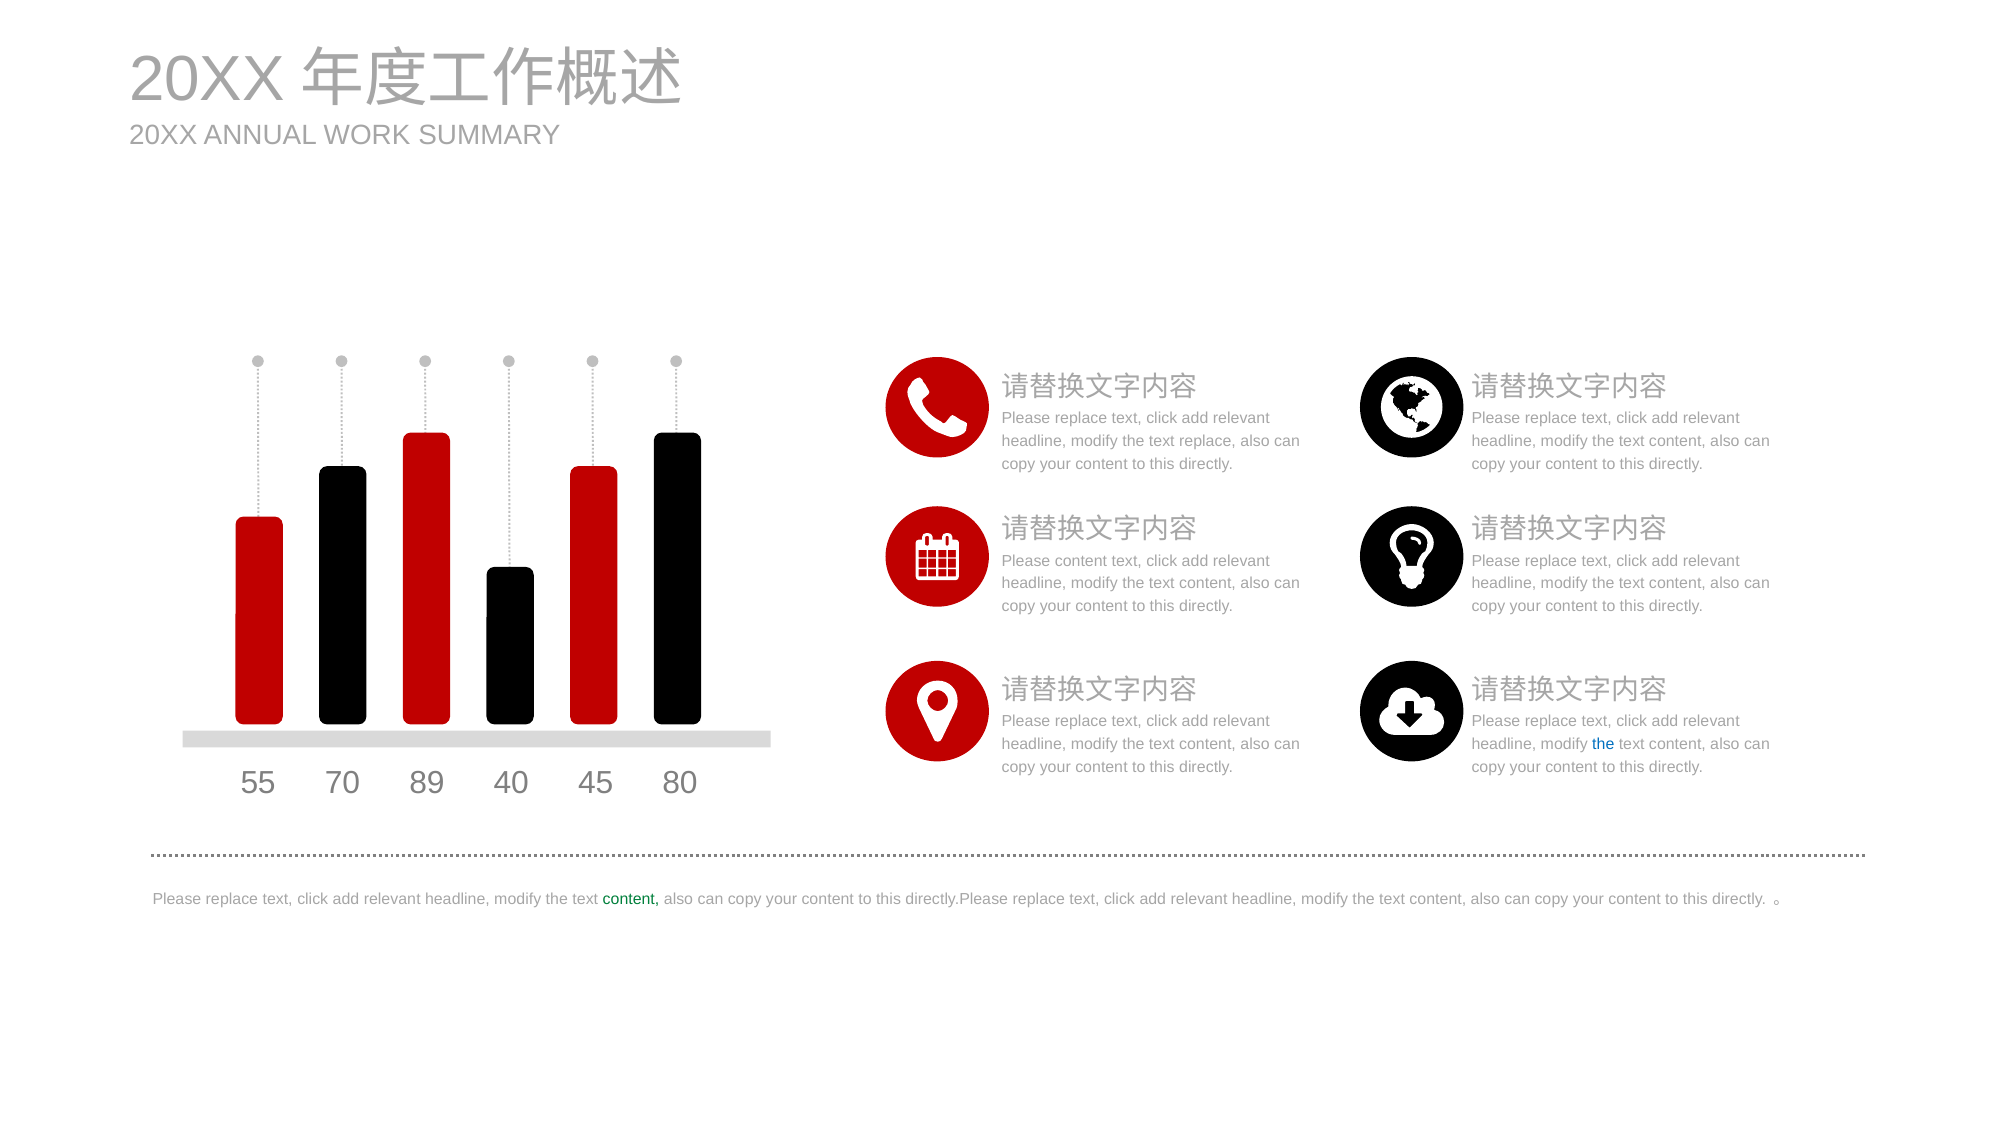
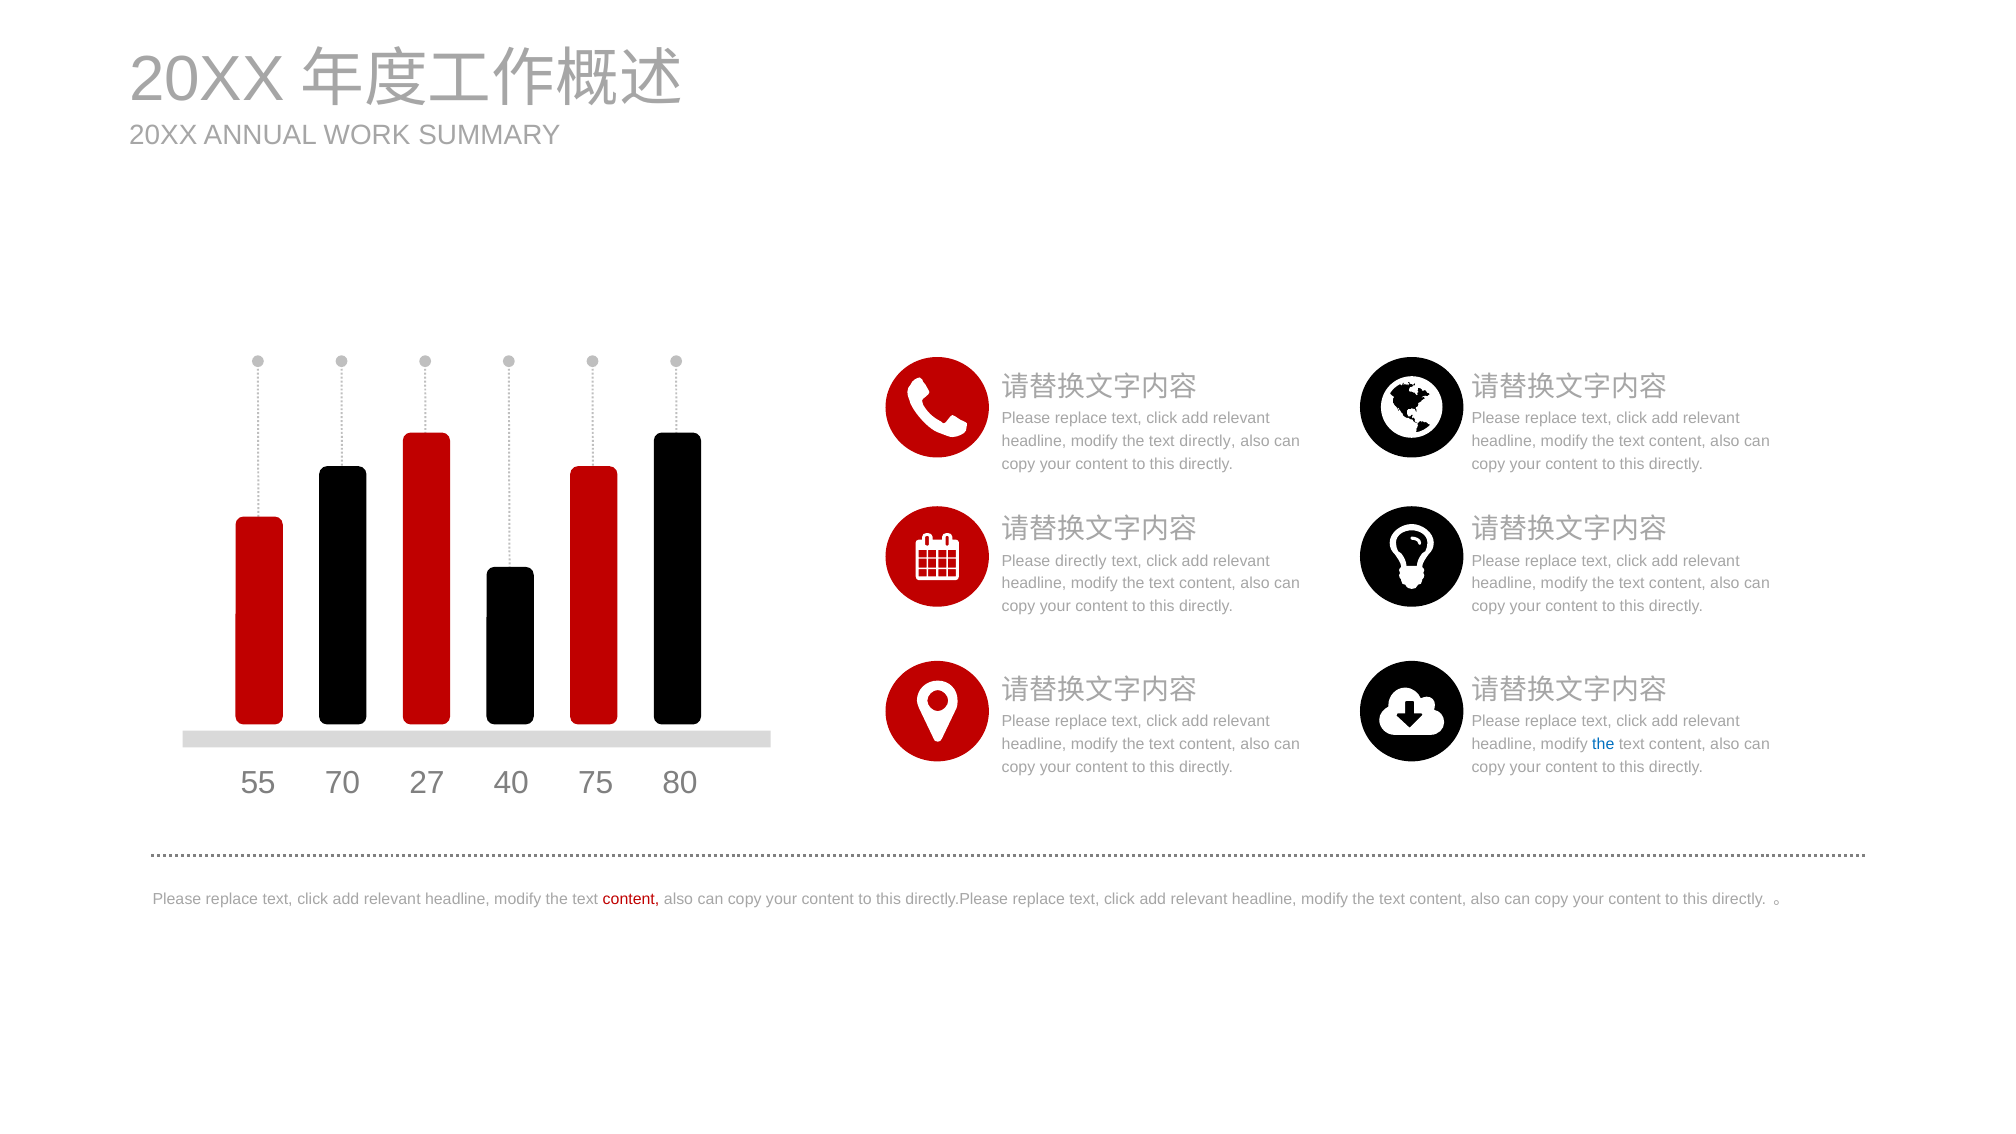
text replace: replace -> directly (1207, 441)
Please content: content -> directly (1081, 561)
89: 89 -> 27 (427, 783)
45: 45 -> 75 (596, 783)
content colour: green -> red (631, 899)
